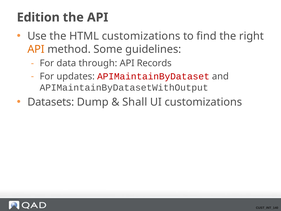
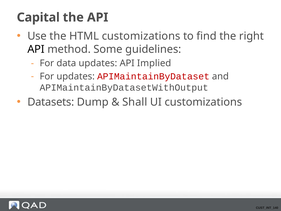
Edition: Edition -> Capital (38, 17)
API colour: orange -> black (36, 49)
data through: through -> updates (98, 63)
Records: Records -> Implied (154, 63)
